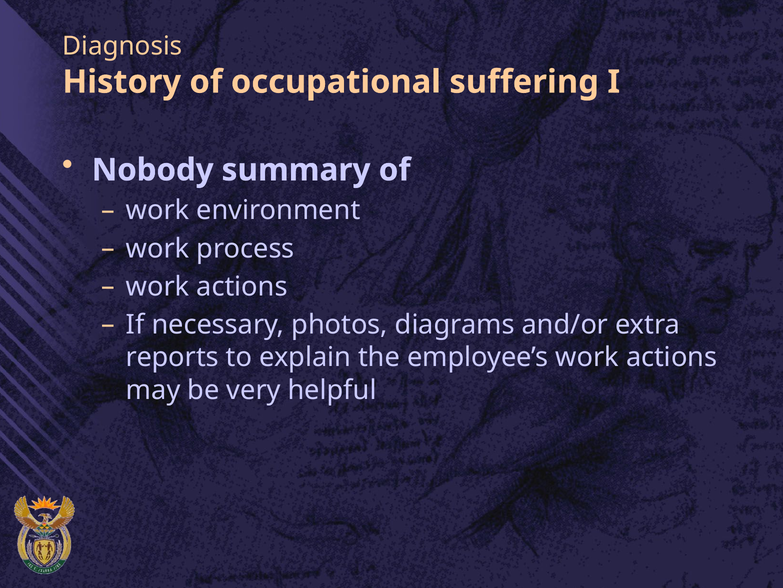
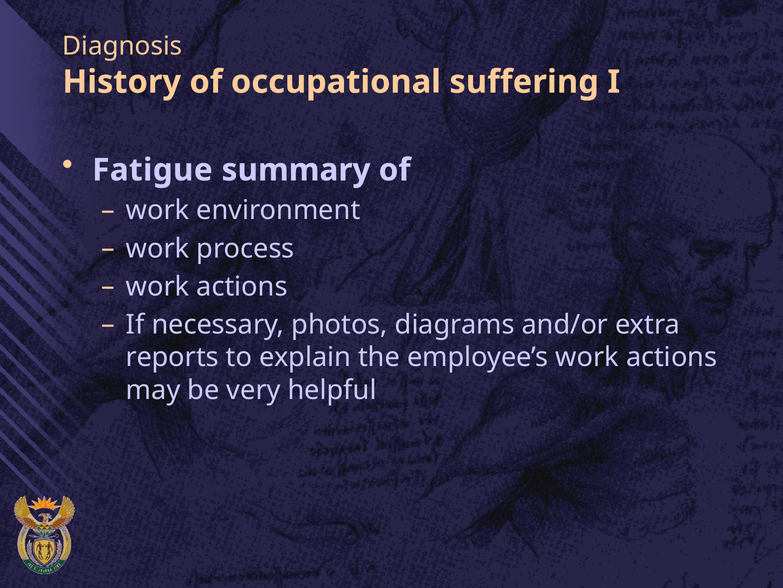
Nobody: Nobody -> Fatigue (152, 170)
